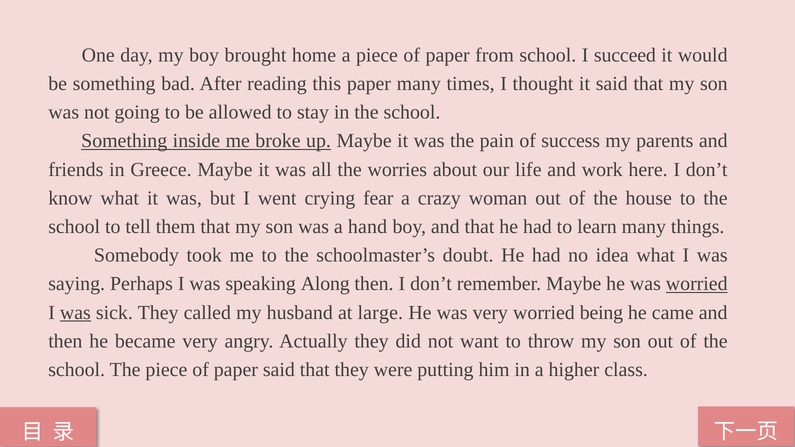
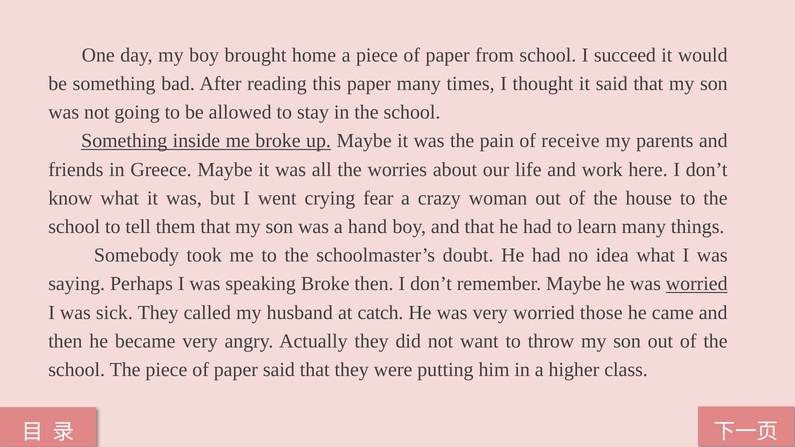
success: success -> receive (571, 141)
speaking Along: Along -> Broke (325, 284)
was underline: present -> none (75, 313)
large: large -> catch (380, 313)
being: being -> those (601, 313)
